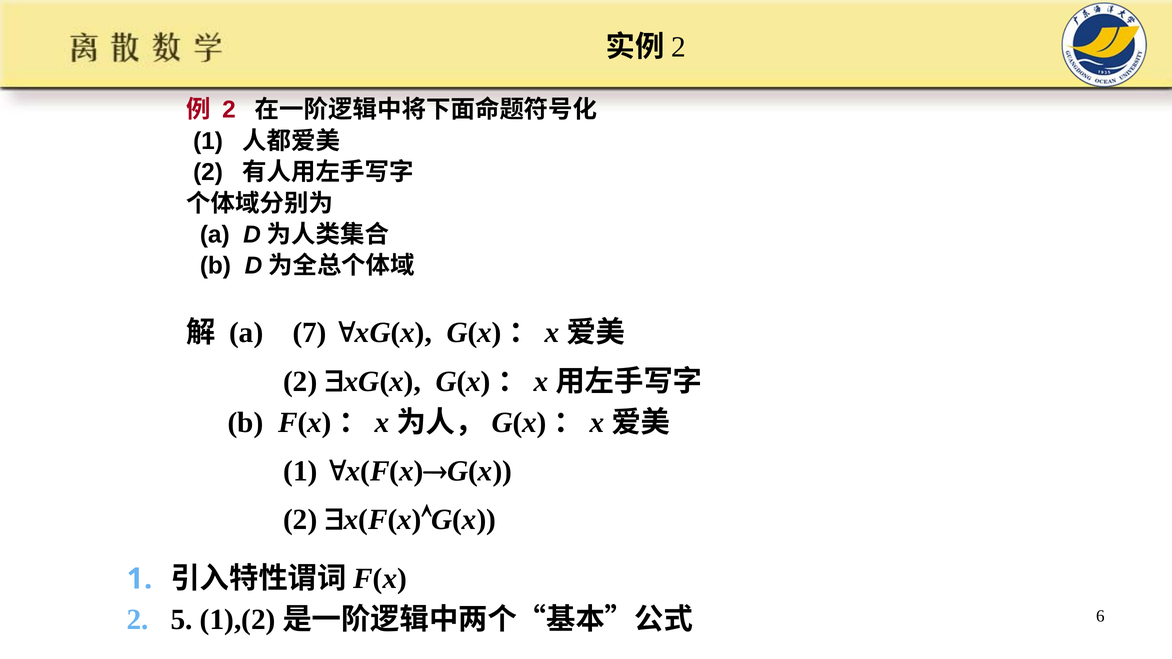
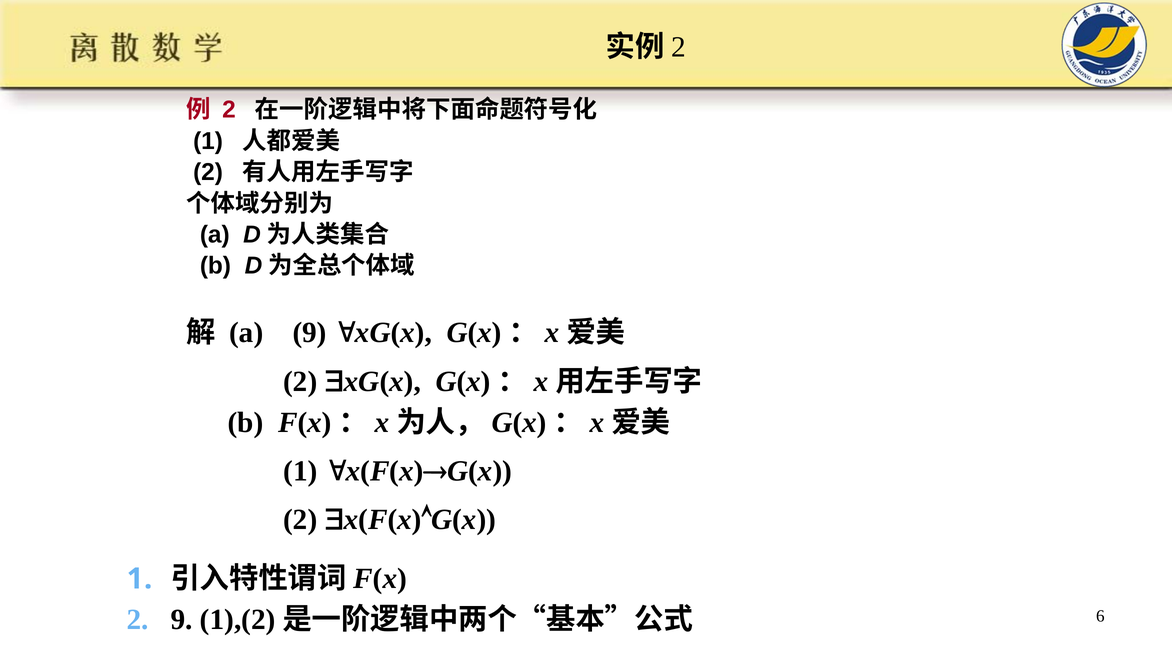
a 7: 7 -> 9 (310, 333)
2 5: 5 -> 9 (182, 620)
